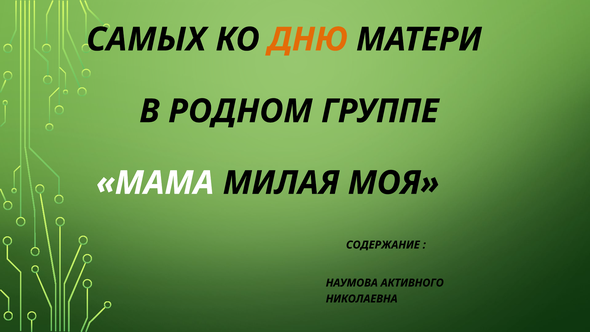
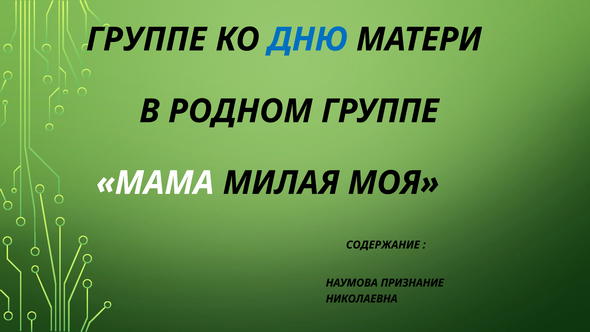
САМЫХ: САМЫХ -> ГРУППЕ (146, 40)
ДНЮ colour: orange -> blue (308, 40)
АКТИВНОГО: АКТИВНОГО -> ПРИЗНАНИЕ (412, 283)
